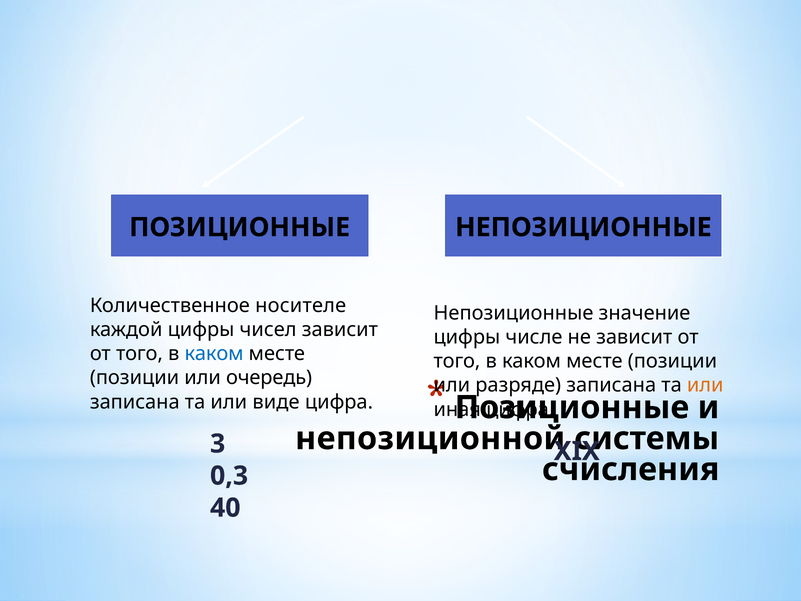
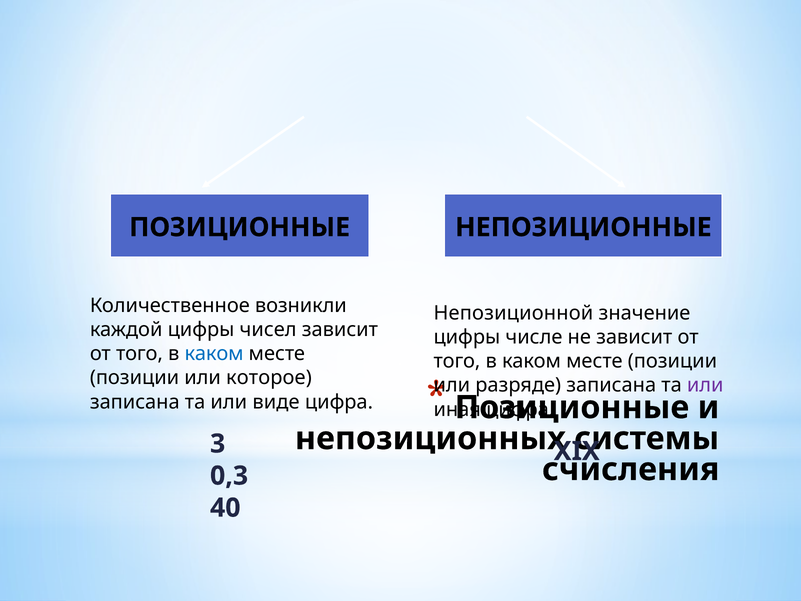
носителе: носителе -> возникли (301, 306)
Непозиционные: Непозиционные -> Непозиционной (513, 313)
очередь: очередь -> которое (269, 378)
или colour: orange -> purple (705, 385)
непозиционной: непозиционной -> непозиционных (430, 438)
